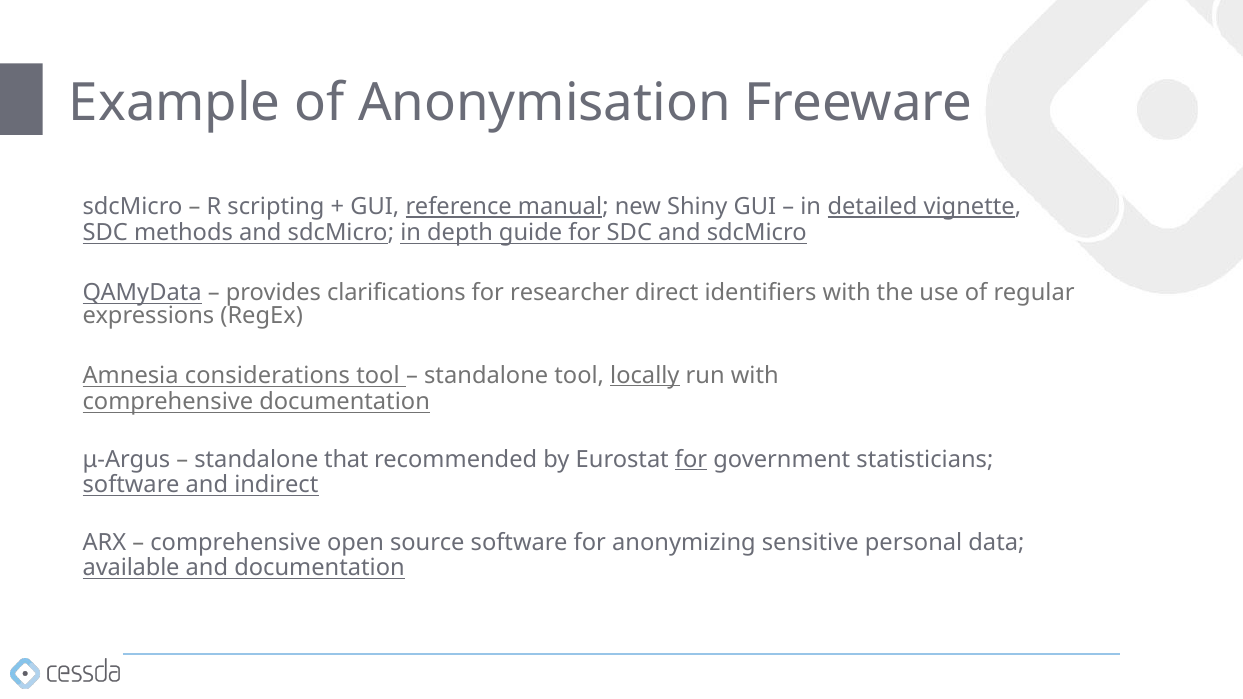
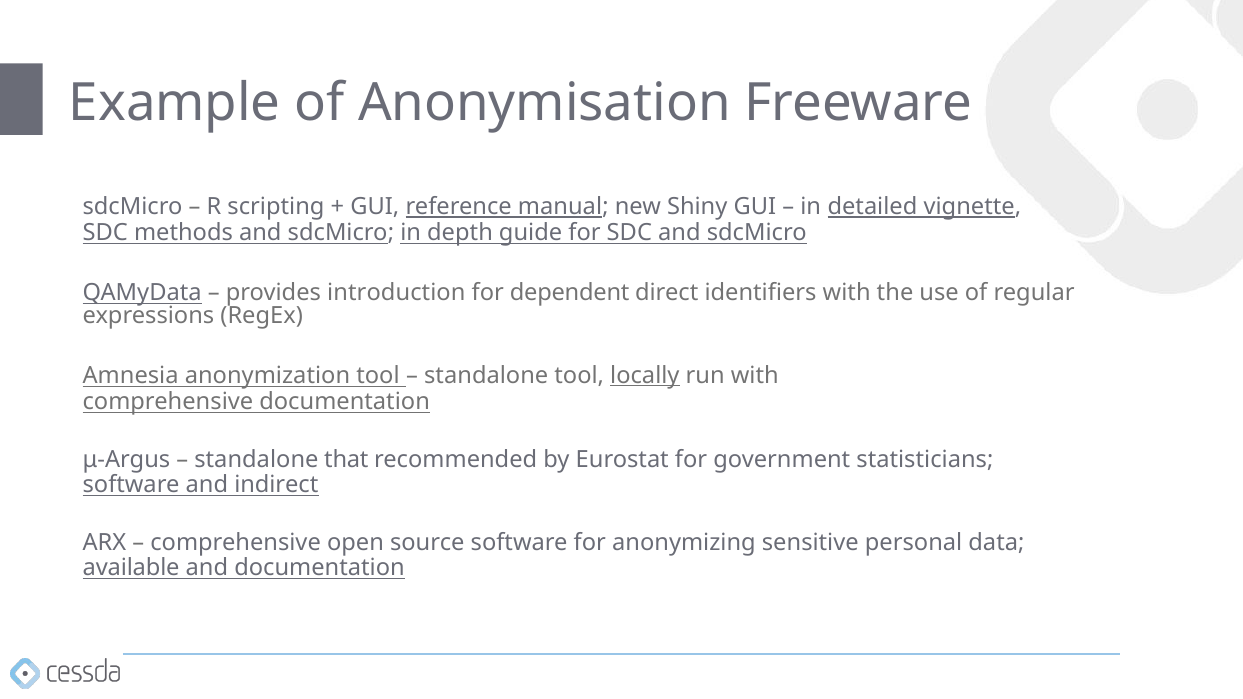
clarifications: clarifications -> introduction (396, 293)
researcher: researcher -> dependent (570, 293)
considerations: considerations -> anonymization (267, 376)
for underline: present -> none (691, 459)
